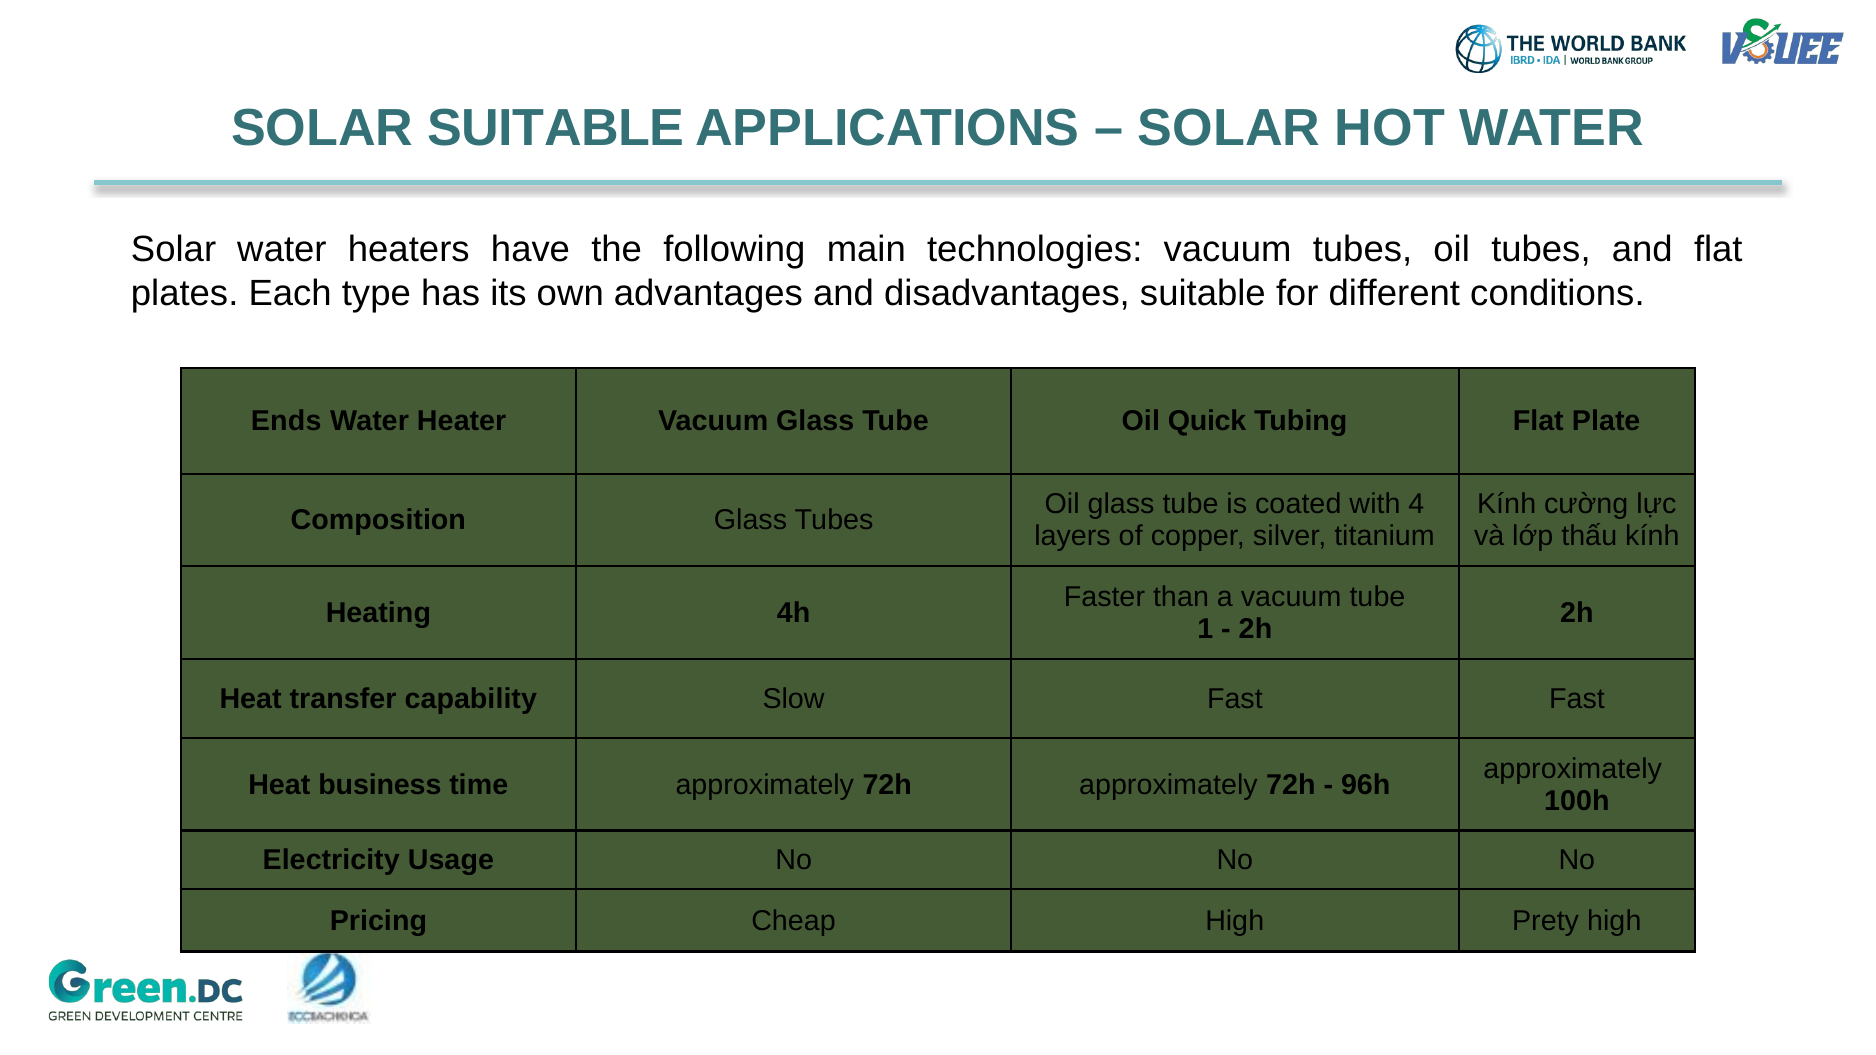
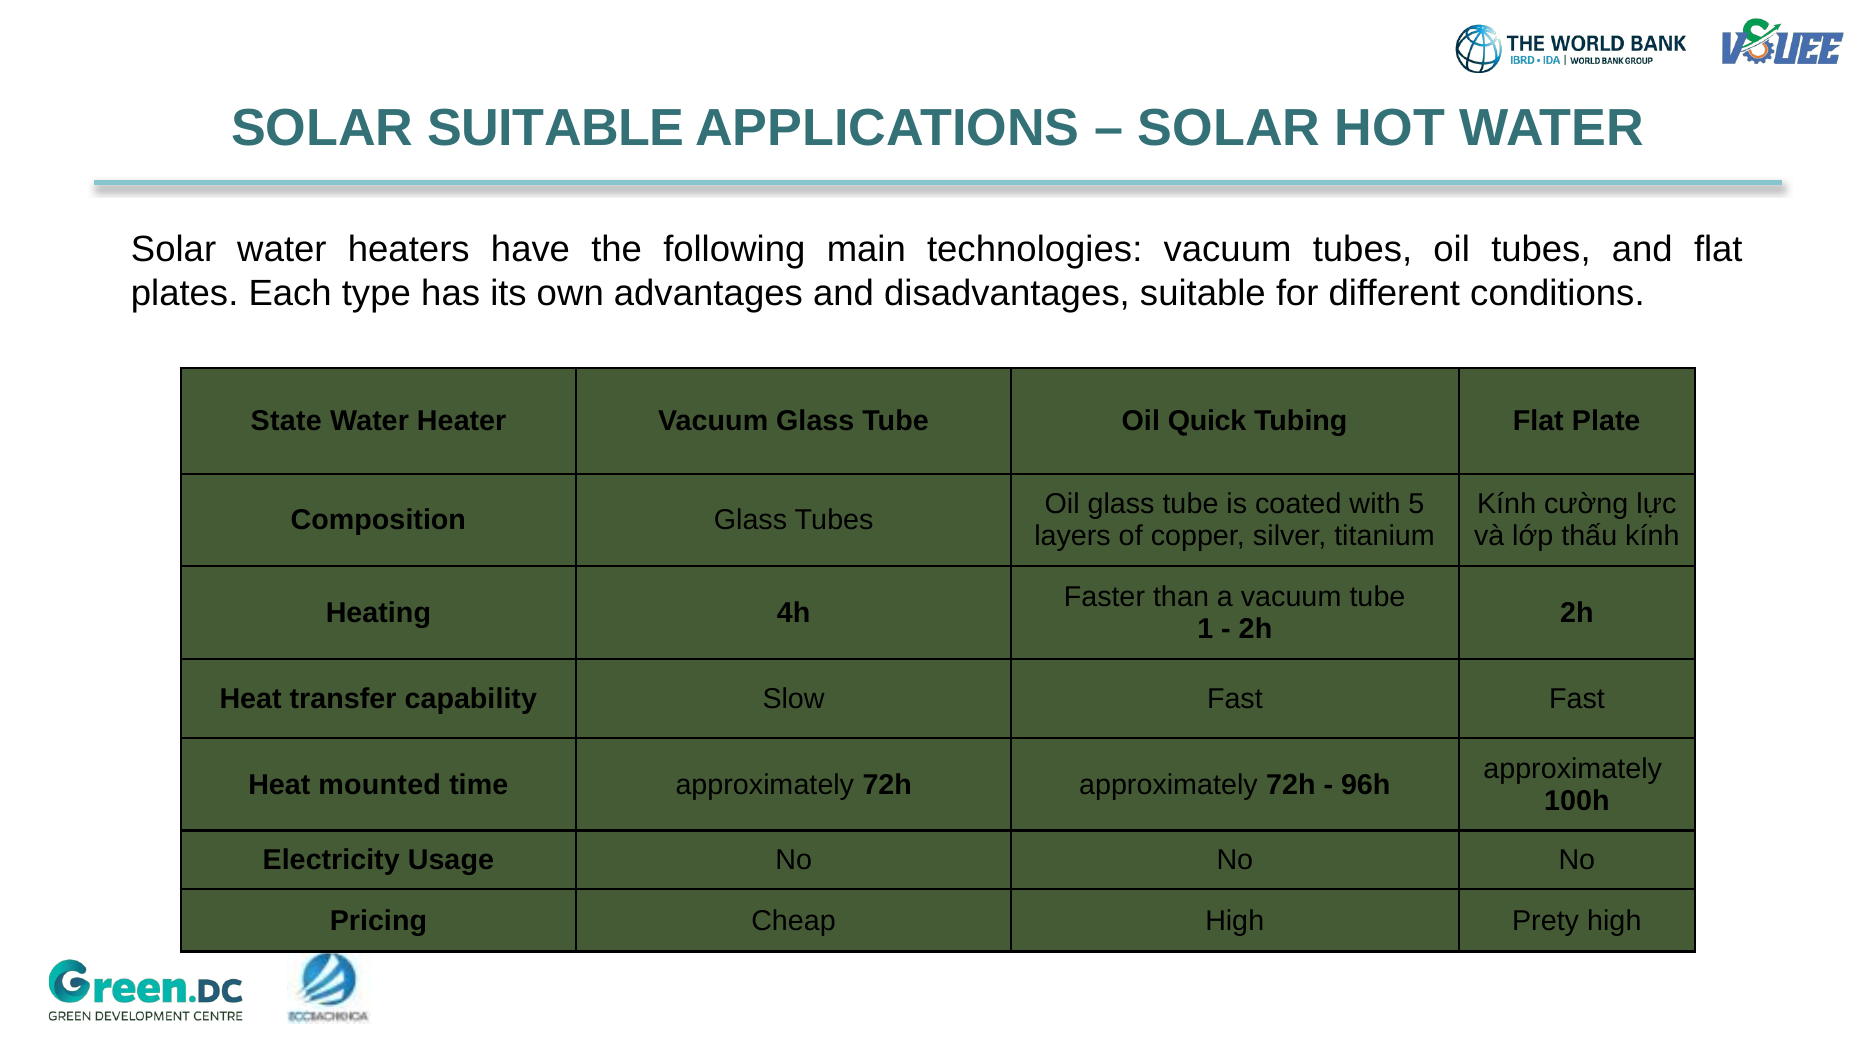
Ends: Ends -> State (286, 422)
4: 4 -> 5 (1416, 505)
business: business -> mounted (380, 785)
